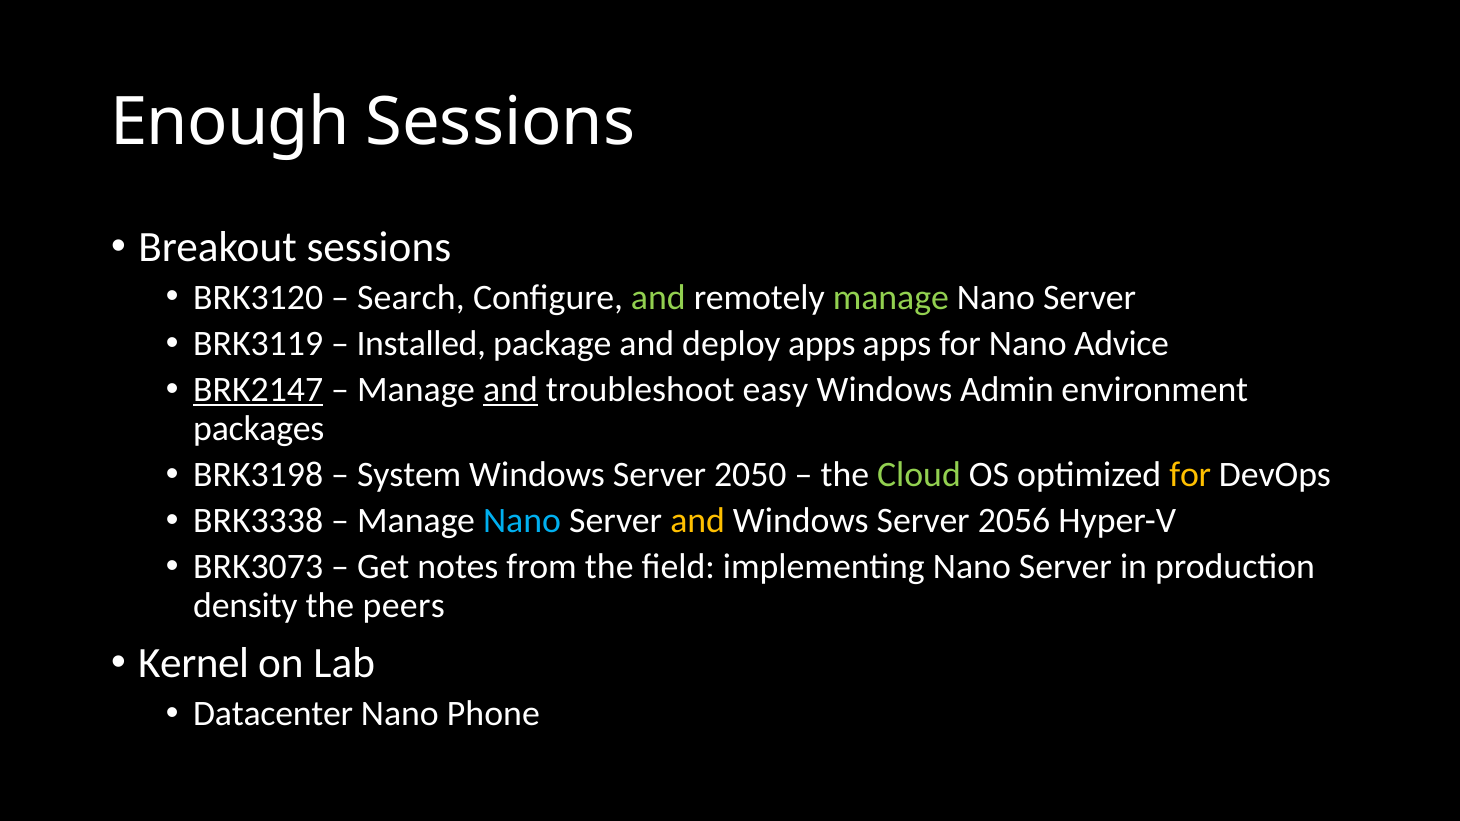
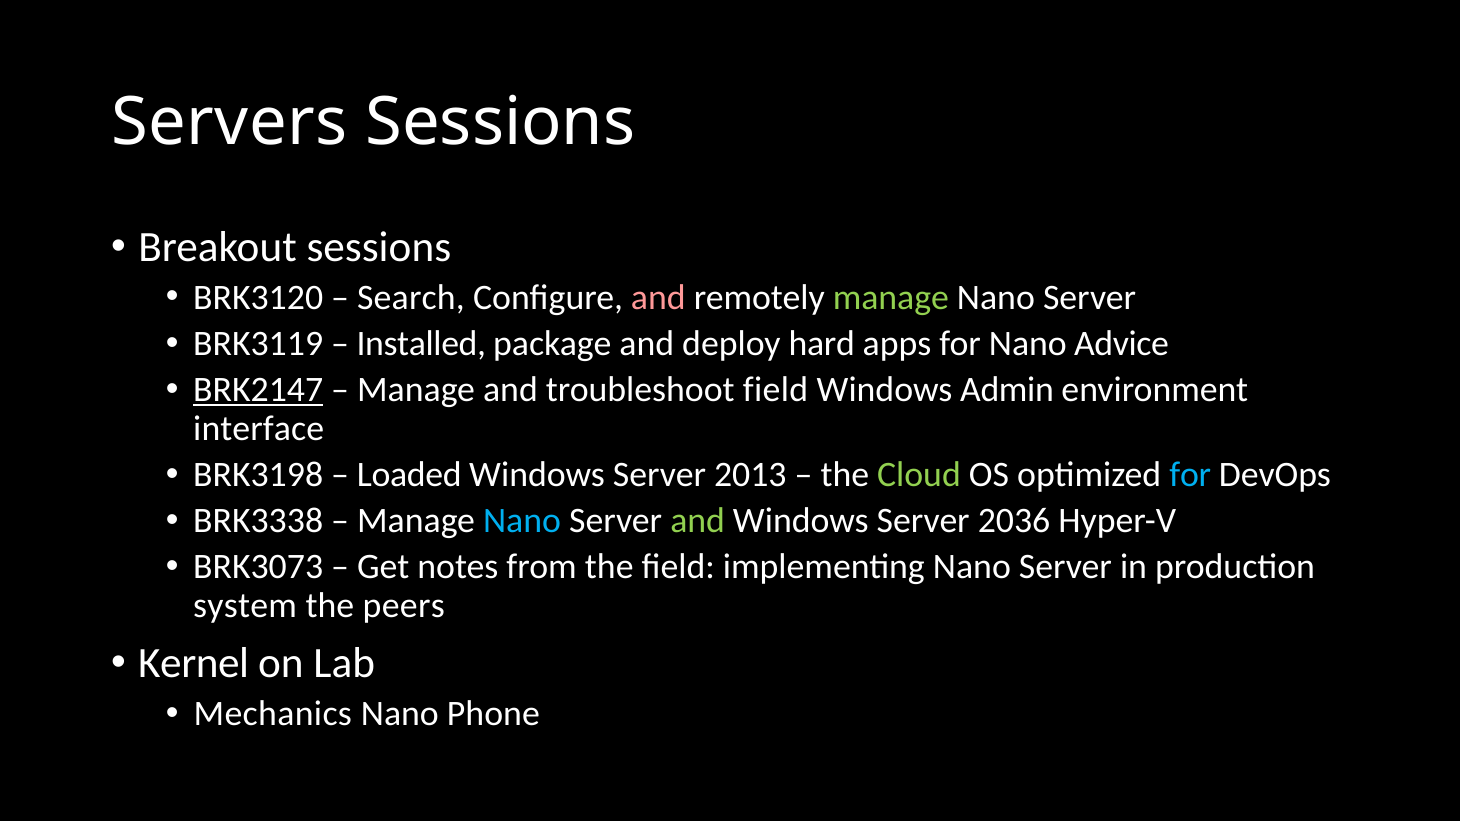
Enough: Enough -> Servers (229, 123)
and colour: light green -> pink (658, 297)
deploy apps: apps -> hard (822, 344)
and underline: present -> none (510, 390)
troubleshoot easy: easy -> field (775, 390)
packages: packages -> interface (259, 428)
System: System -> Loaded (409, 475)
2050: 2050 -> 2013 (750, 475)
for colour: yellow -> light blue (1190, 475)
and colour: yellow -> light green (698, 521)
2056: 2056 -> 2036 (1014, 521)
density: density -> system (245, 606)
Datacenter: Datacenter -> Mechanics (273, 714)
